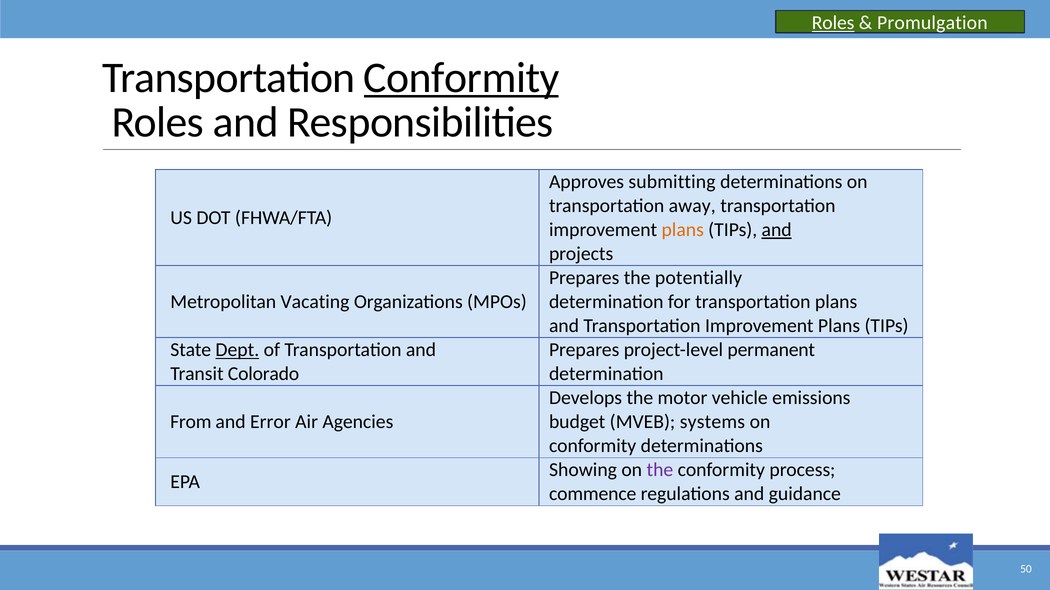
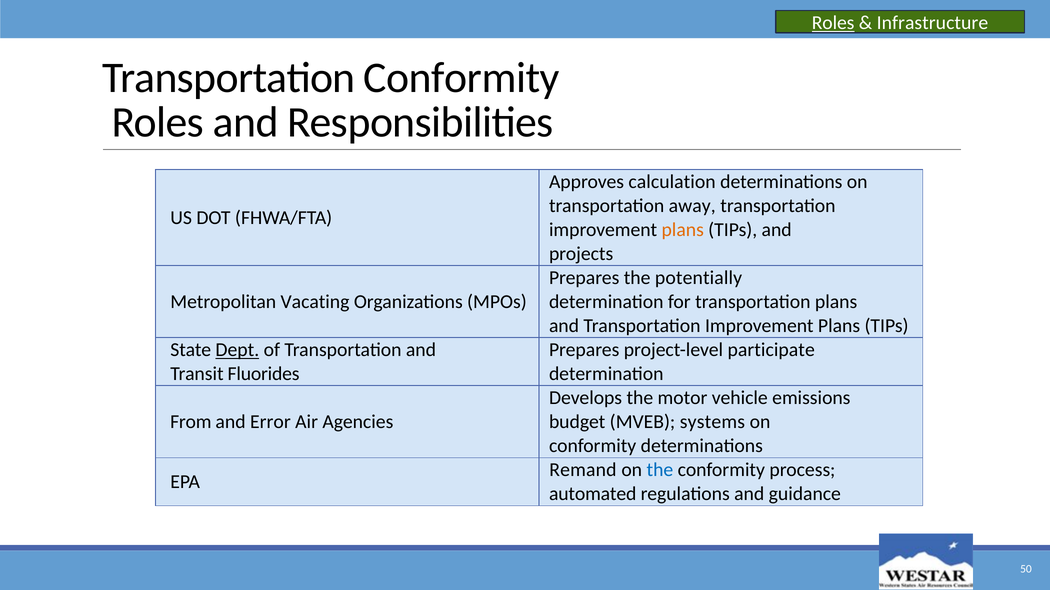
Promulgation: Promulgation -> Infrastructure (932, 23)
Conformity underline: present -> none (461, 78)
submitting: submitting -> calculation (672, 182)
and underline: present -> none (777, 230)
permanent: permanent -> participate (771, 350)
Colorado: Colorado -> Fluorides (264, 374)
Showing: Showing -> Remand (583, 470)
the colour: purple -> blue (660, 470)
commence: commence -> automated (593, 494)
